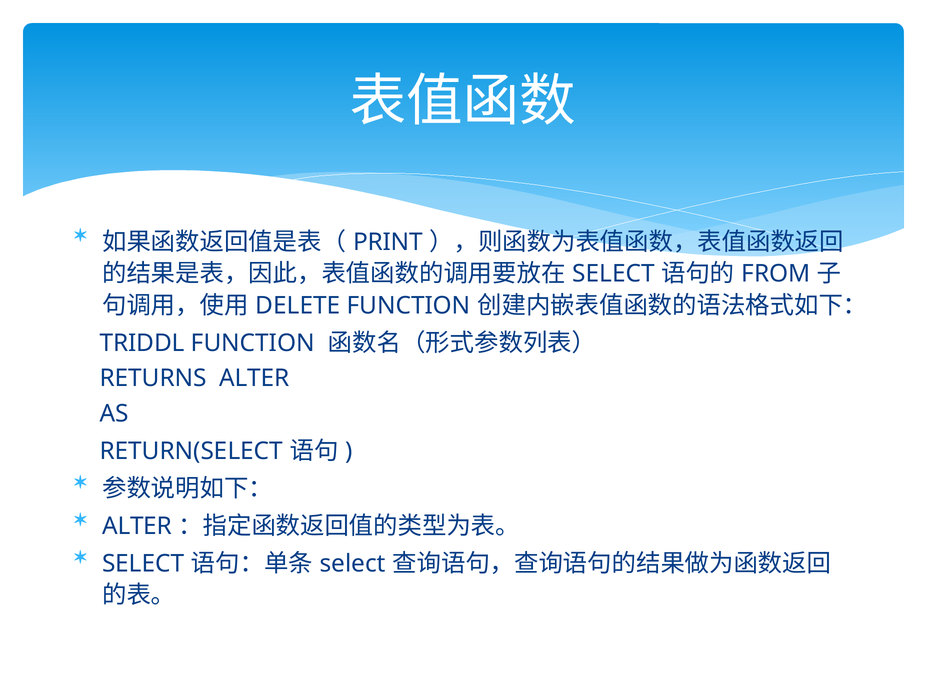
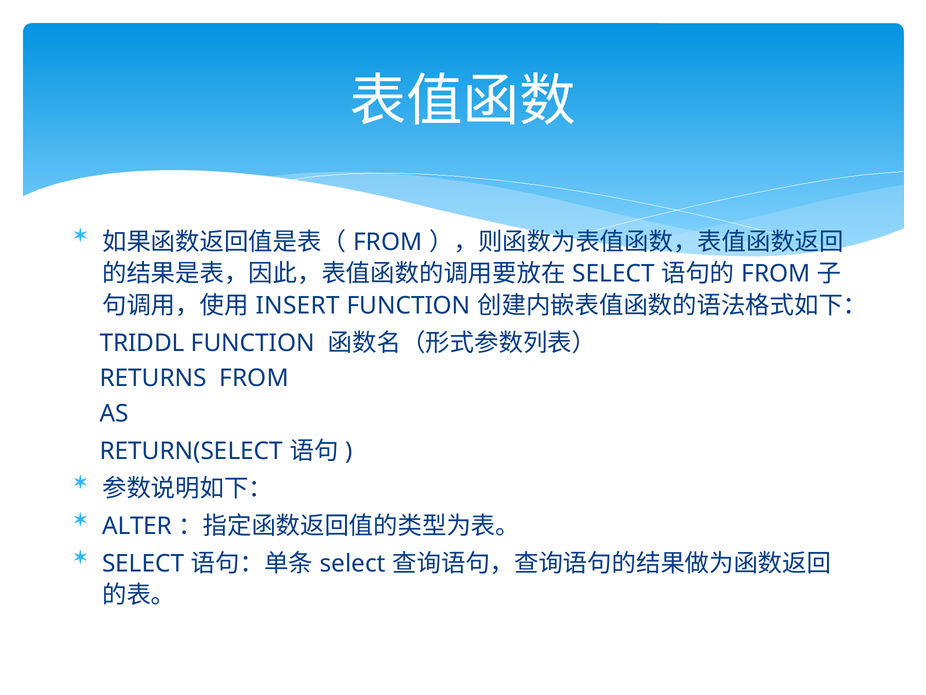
PRINT: PRINT -> FROM (388, 242)
DELETE: DELETE -> INSERT (298, 306)
RETURNS ALTER: ALTER -> FROM (254, 378)
